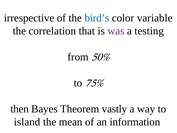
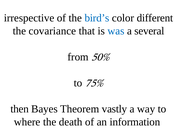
variable: variable -> different (155, 18)
correlation: correlation -> covariance (52, 31)
was colour: purple -> blue (116, 31)
testing: testing -> several (149, 31)
island: island -> where (27, 122)
mean: mean -> death (71, 122)
